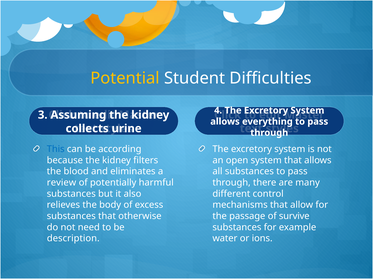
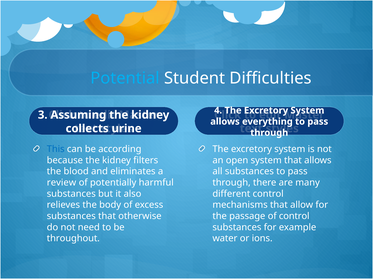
Potential colour: yellow -> light blue (125, 78)
of survive: survive -> control (294, 217)
description: description -> throughout (73, 239)
